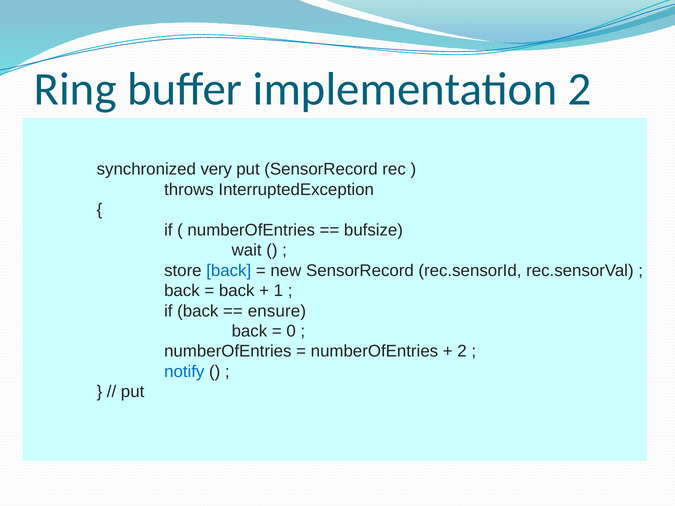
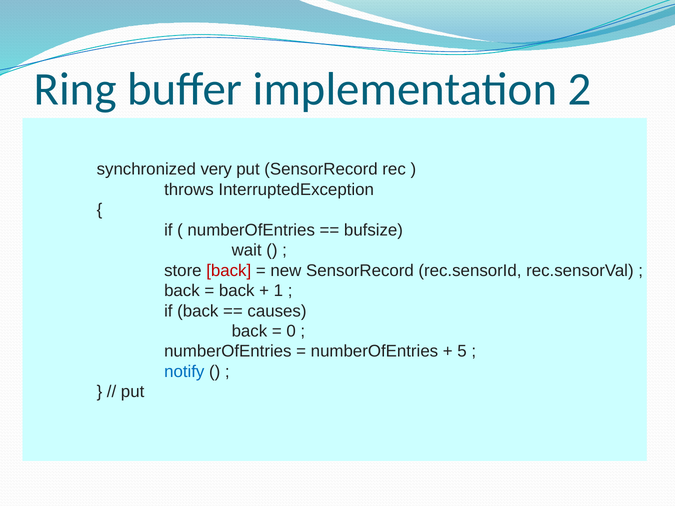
back colour: blue -> red (229, 271)
ensure: ensure -> causes (277, 311)
2: 2 -> 5 (462, 352)
